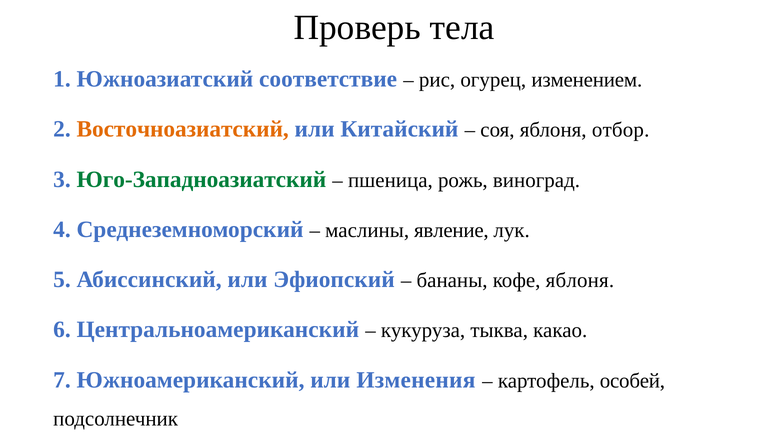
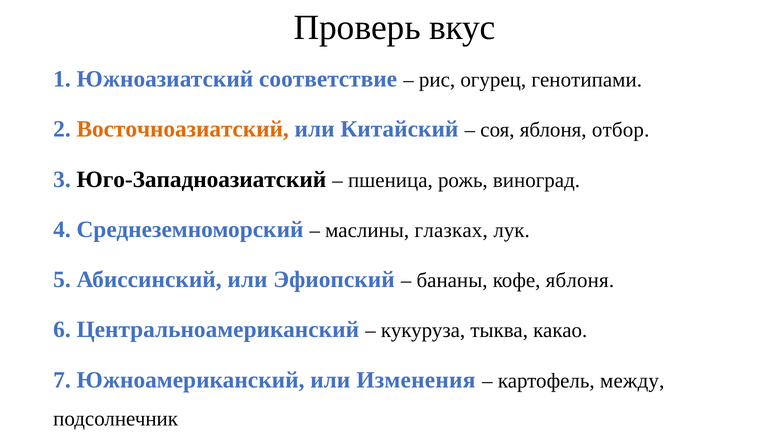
тела: тела -> вкус (462, 28)
изменением: изменением -> генотипами (587, 80)
Юго-Западноазиатский colour: green -> black (201, 179)
явление: явление -> глазках (451, 230)
особей: особей -> между (632, 381)
